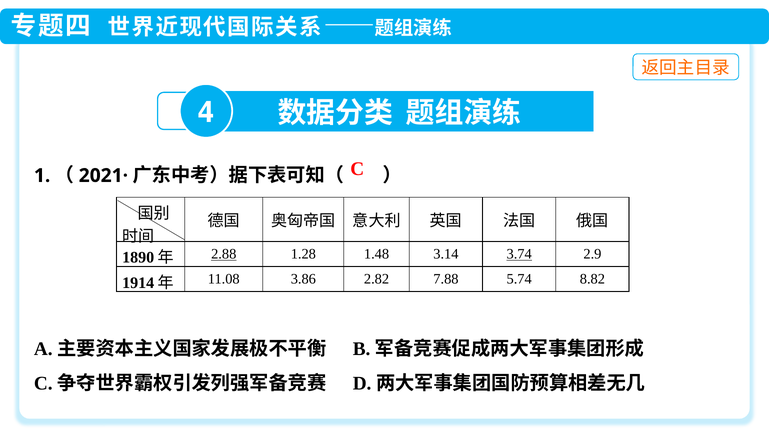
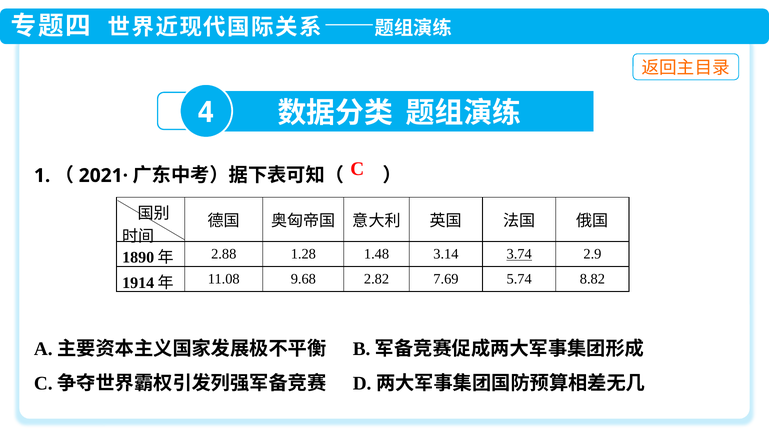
2.88 underline: present -> none (224, 254)
3.86: 3.86 -> 9.68 (303, 279)
7.88: 7.88 -> 7.69 (446, 279)
